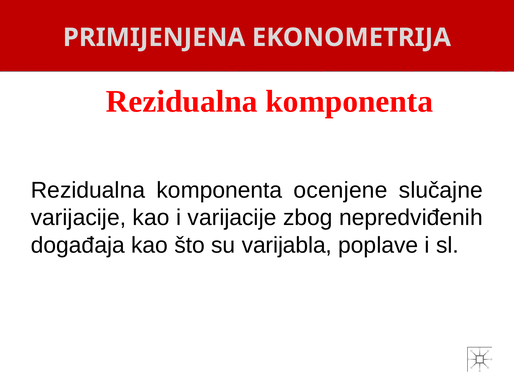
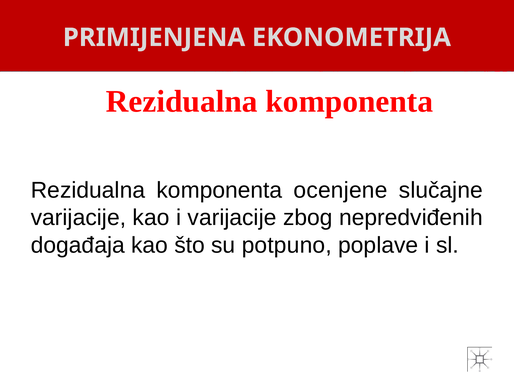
varijabla: varijabla -> potpuno (287, 245)
